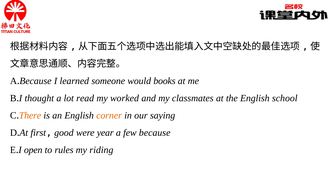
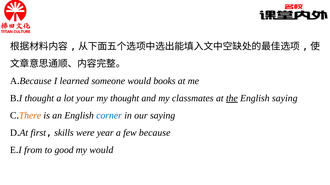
read: read -> your (85, 99)
my worked: worked -> thought (125, 99)
the underline: none -> present (232, 99)
English school: school -> saying (285, 99)
corner colour: orange -> blue (109, 116)
good: good -> skills (64, 133)
open: open -> from (33, 151)
rules: rules -> good (64, 151)
my riding: riding -> would (101, 151)
